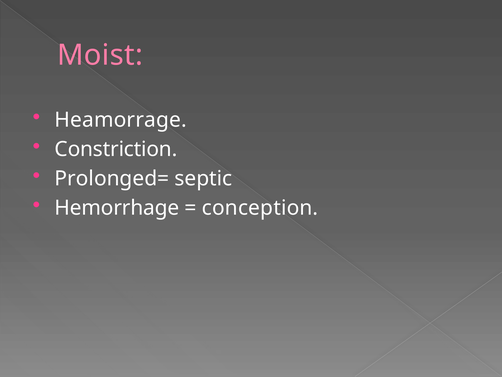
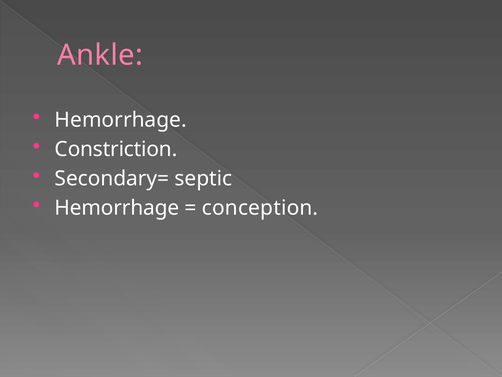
Moist: Moist -> Ankle (100, 55)
Heamorrage: Heamorrage -> Hemorrhage (121, 120)
Prolonged=: Prolonged= -> Secondary= (112, 178)
